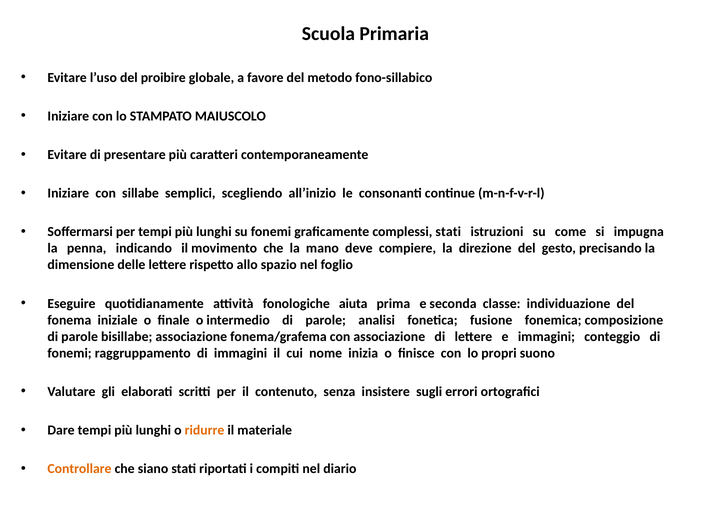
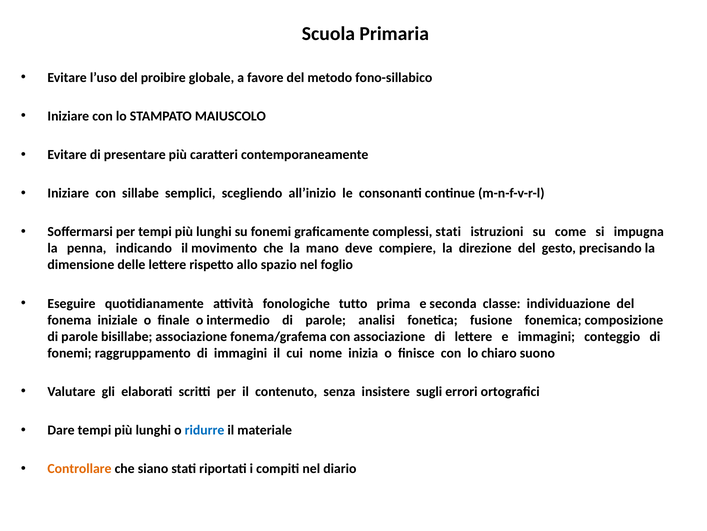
aiuta: aiuta -> tutto (353, 303)
propri: propri -> chiaro (499, 353)
ridurre colour: orange -> blue (205, 430)
